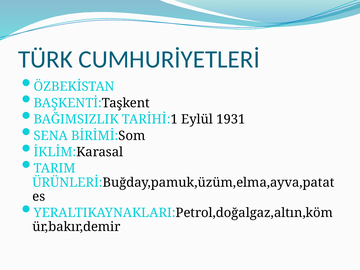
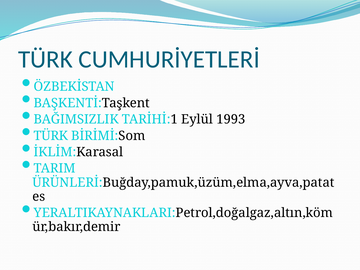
1931: 1931 -> 1993 (231, 119)
SENA: SENA -> TÜRK (51, 136)
